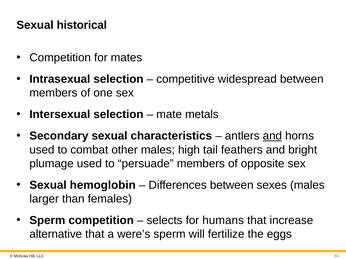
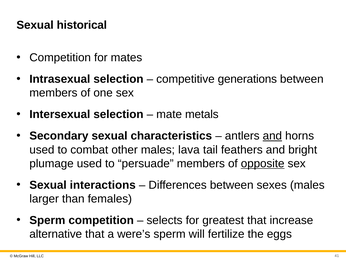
widespread: widespread -> generations (247, 79)
high: high -> lava (189, 150)
opposite underline: none -> present (263, 164)
hemoglobin: hemoglobin -> interactions (103, 185)
humans: humans -> greatest (223, 221)
